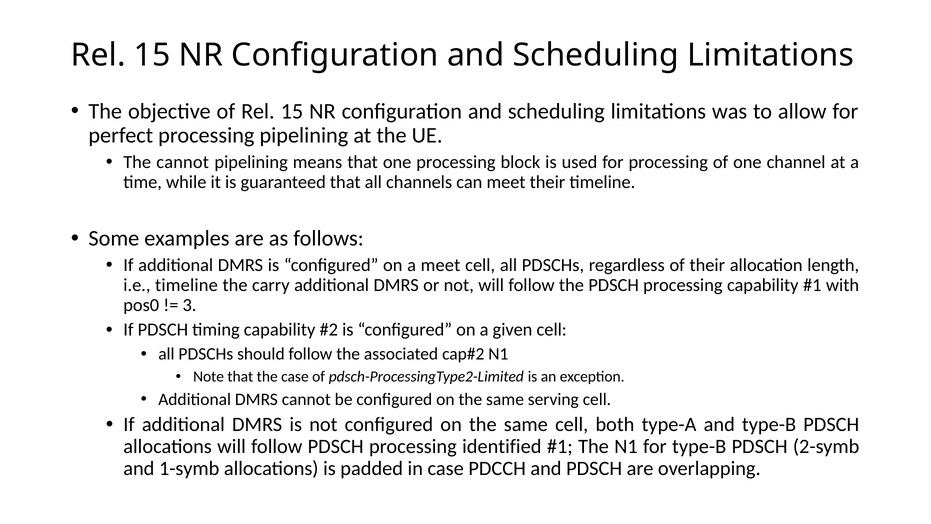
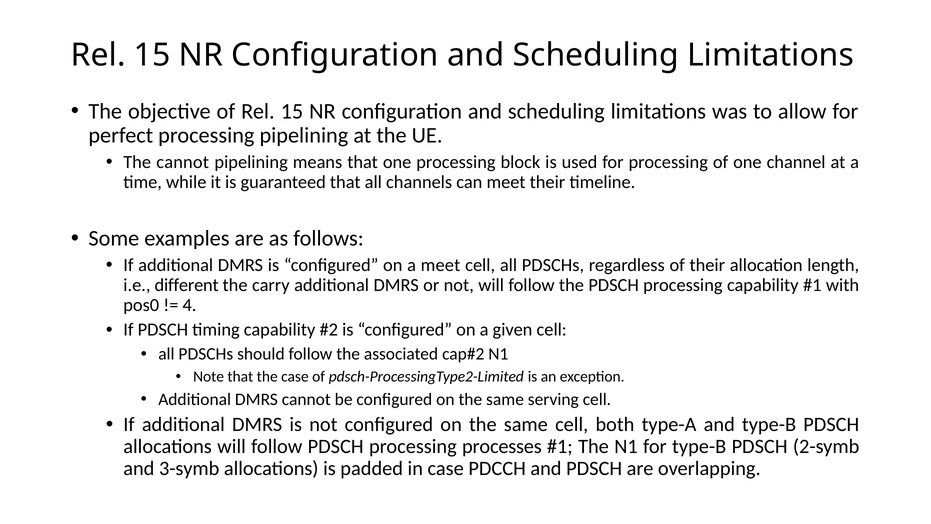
i.e timeline: timeline -> different (187, 285)
3: 3 -> 4 (190, 305)
identified: identified -> processes (502, 446)
1-symb: 1-symb -> 3-symb (189, 468)
